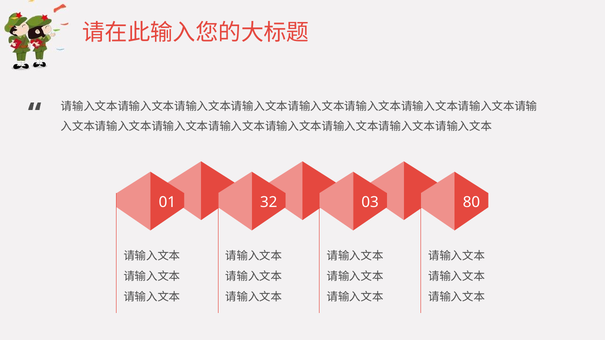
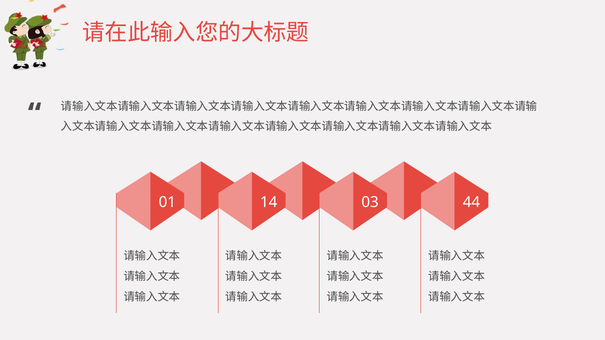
32: 32 -> 14 (269, 202)
80: 80 -> 44 (471, 202)
